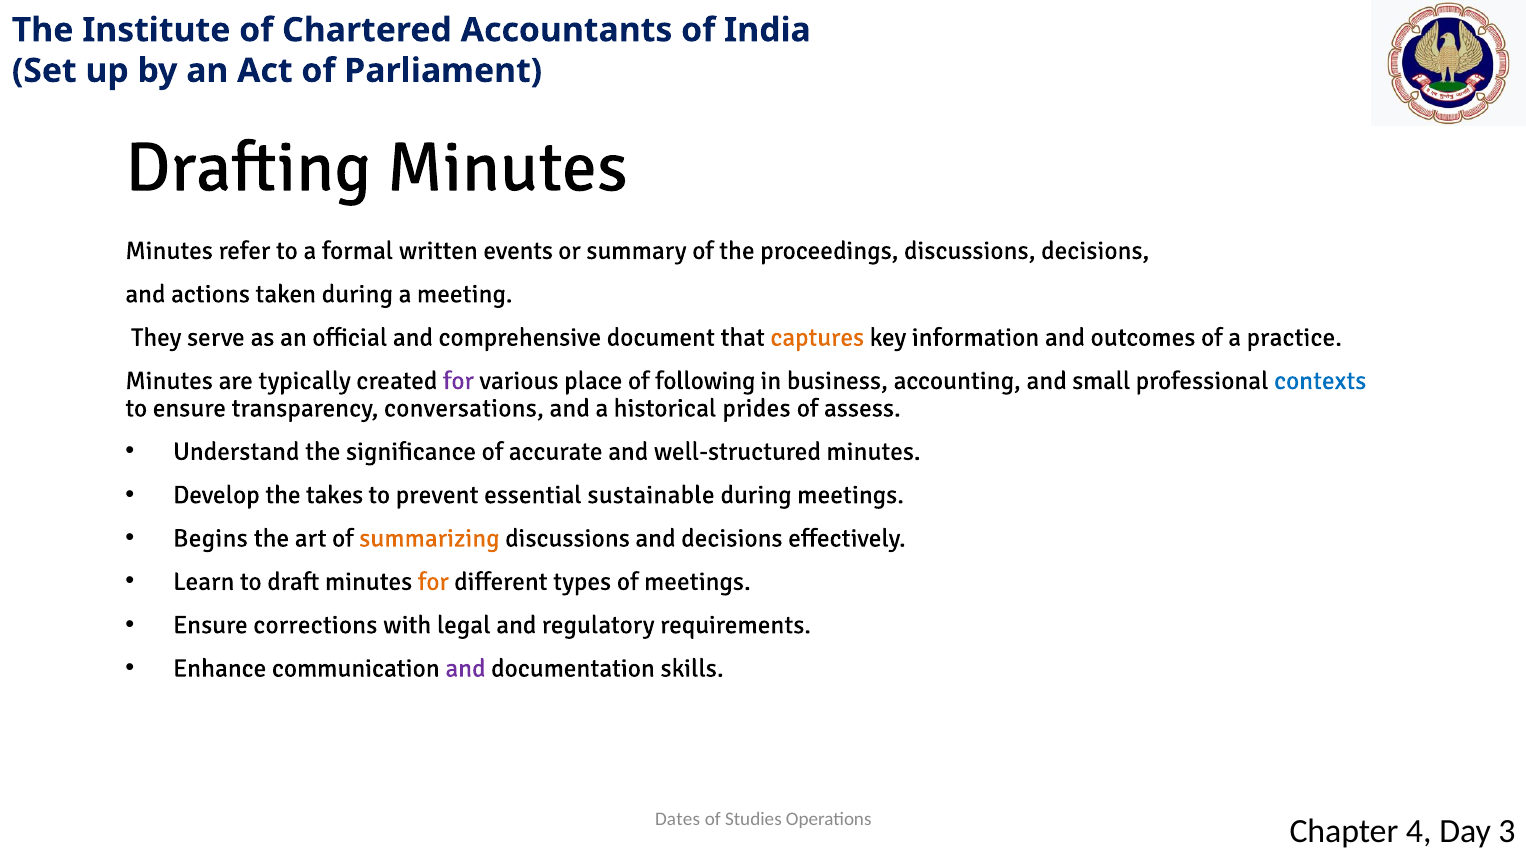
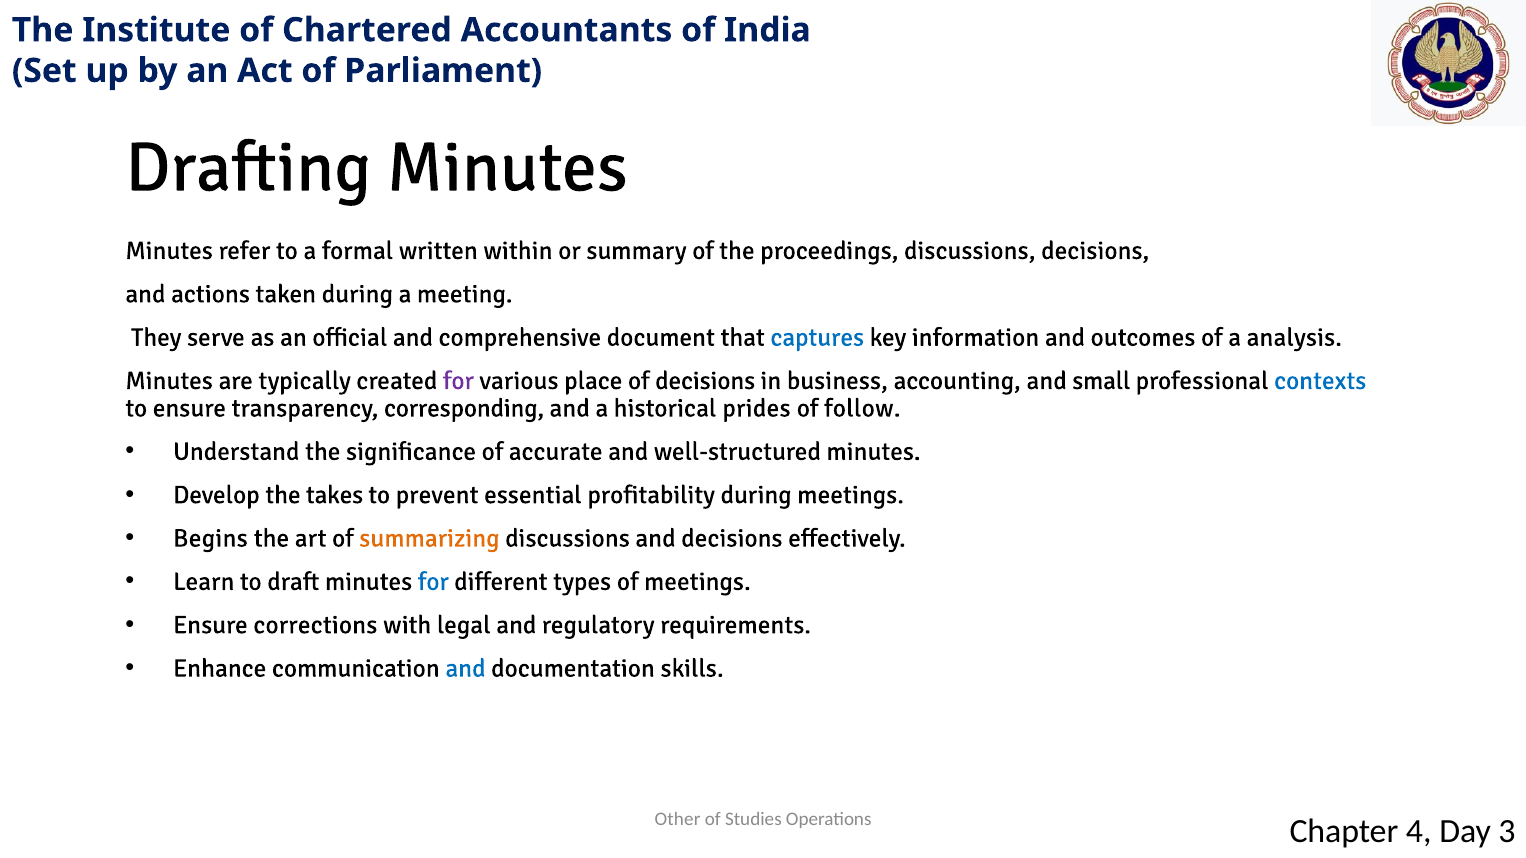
events: events -> within (518, 251)
captures colour: orange -> blue (817, 337)
practice: practice -> analysis (1294, 337)
of following: following -> decisions (705, 381)
conversations: conversations -> corresponding (464, 408)
assess: assess -> follow (862, 408)
sustainable: sustainable -> profitability (651, 495)
for colour: orange -> blue (433, 582)
and colour: purple -> blue (465, 669)
Dates: Dates -> Other (678, 820)
